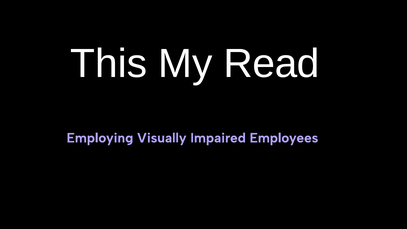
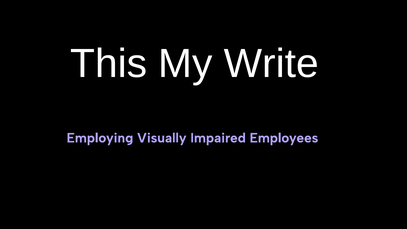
Read: Read -> Write (271, 64)
